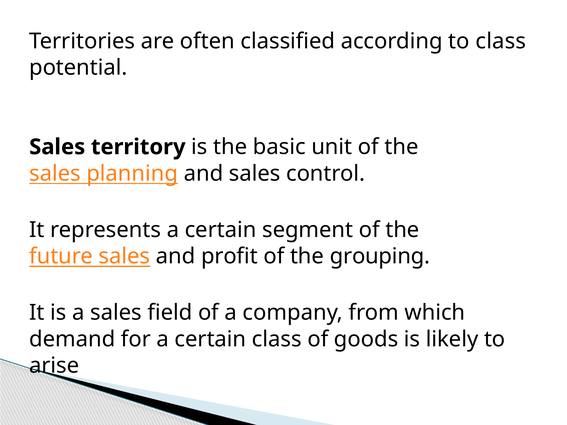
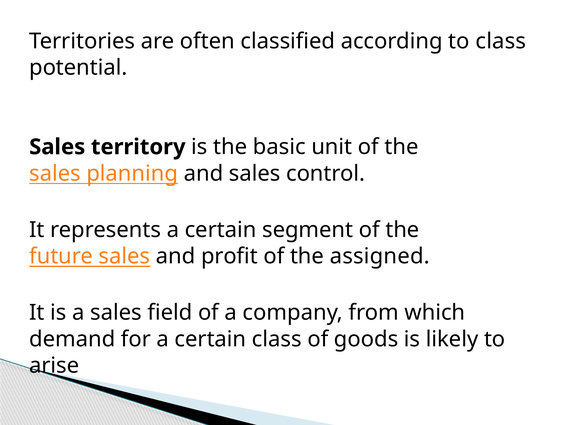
grouping: grouping -> assigned (380, 256)
